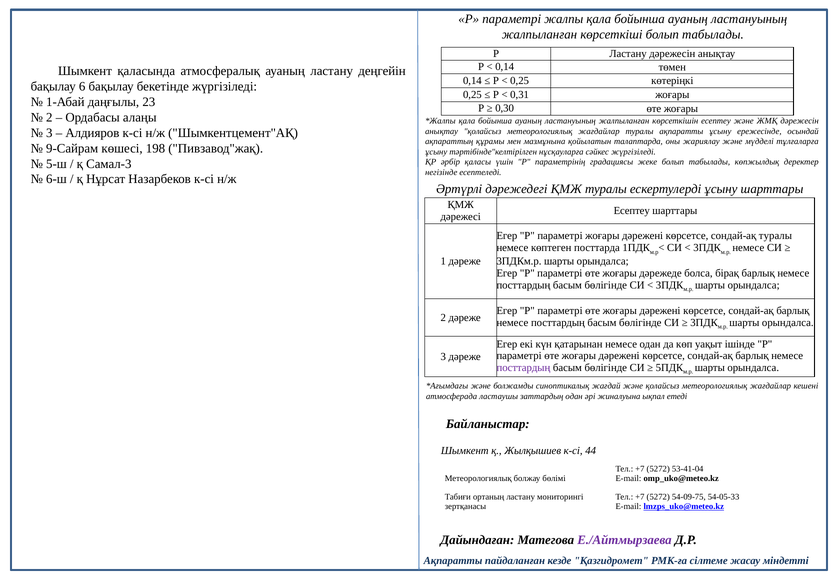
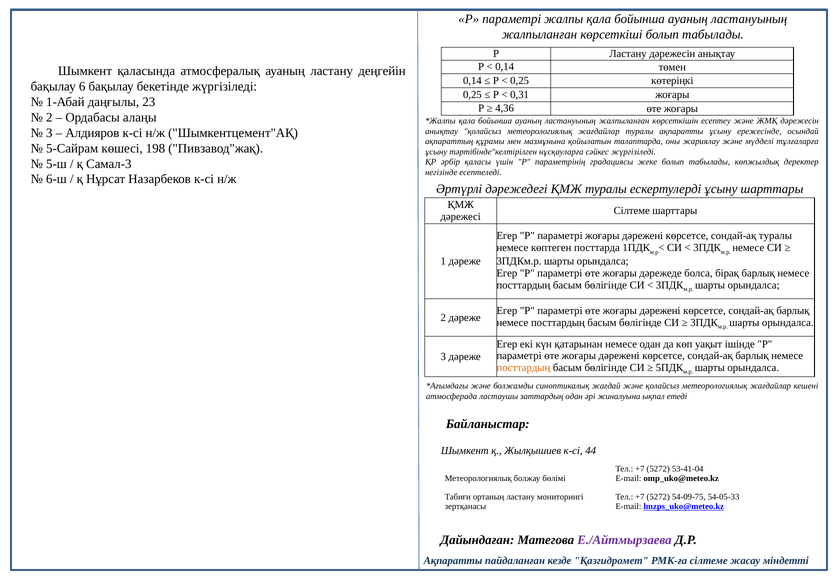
0,30: 0,30 -> 4,36 (505, 108)
9-Сайрам: 9-Сайрам -> 5-Сайрам (72, 148)
Есептеу: Есептеу -> Сілтеме (632, 211)
посттардың colour: purple -> orange (523, 368)
